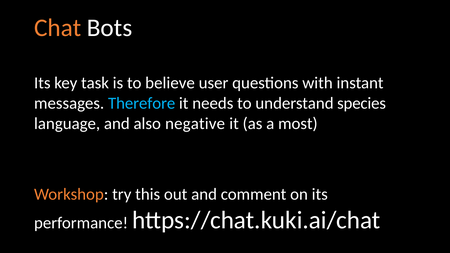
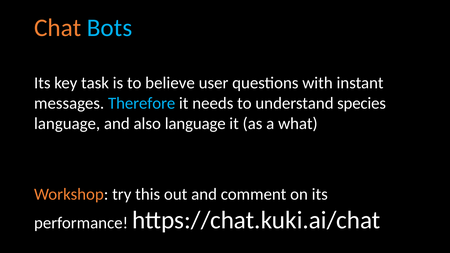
Bots colour: white -> light blue (110, 28)
also negative: negative -> language (195, 124)
most: most -> what (298, 124)
